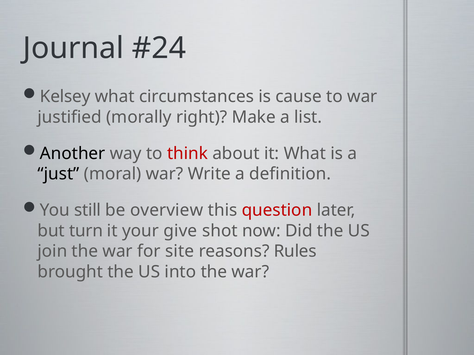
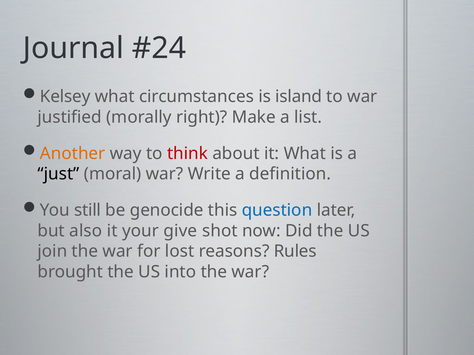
cause: cause -> island (299, 97)
Another colour: black -> orange (73, 154)
overview: overview -> genocide (167, 211)
question colour: red -> blue (277, 211)
turn: turn -> also (86, 231)
site: site -> lost (180, 252)
